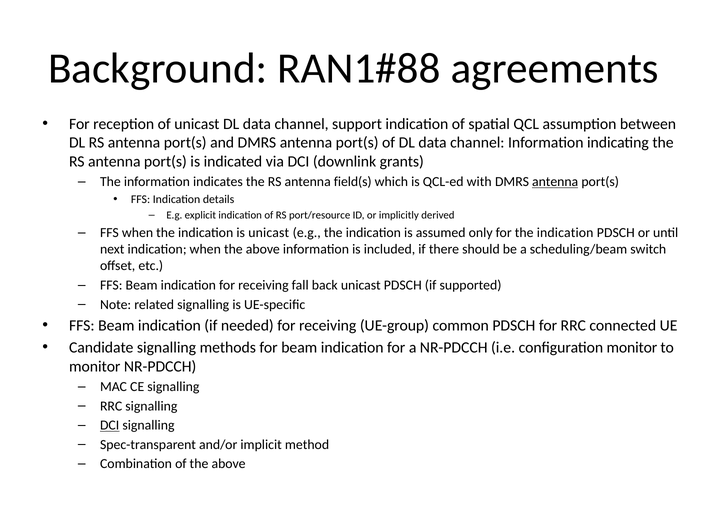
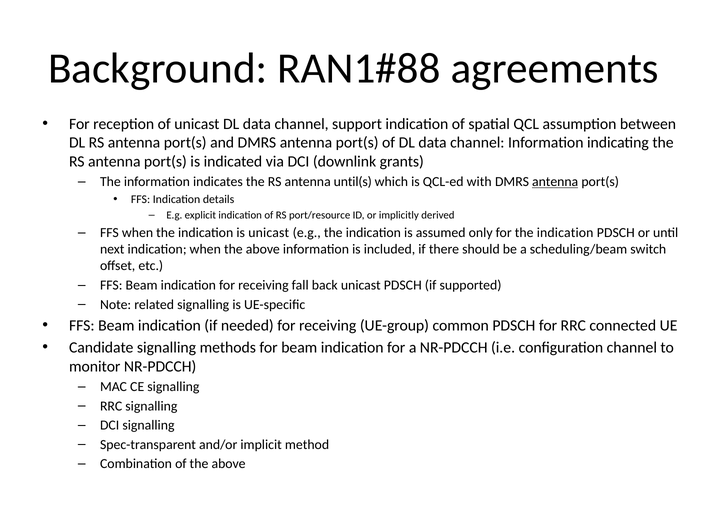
field(s: field(s -> until(s (353, 182)
configuration monitor: monitor -> channel (632, 348)
DCI underline: present -> none (110, 425)
